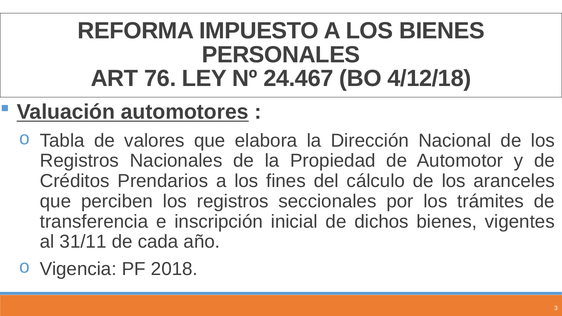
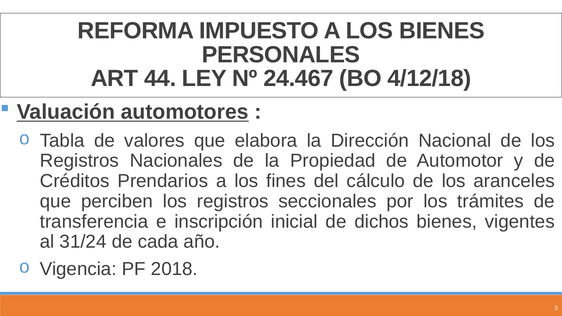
76: 76 -> 44 (160, 79)
31/11: 31/11 -> 31/24 (83, 242)
